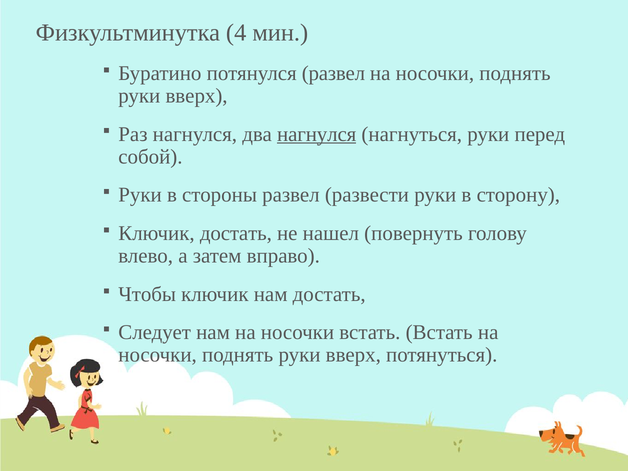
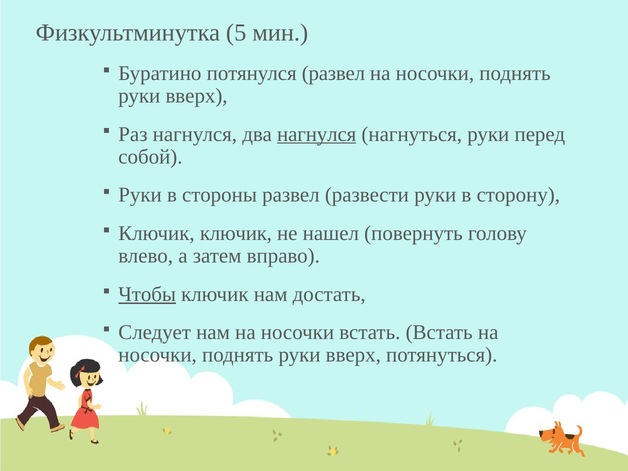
4: 4 -> 5 (236, 33)
Ключик достать: достать -> ключик (236, 233)
Чтобы underline: none -> present (147, 294)
